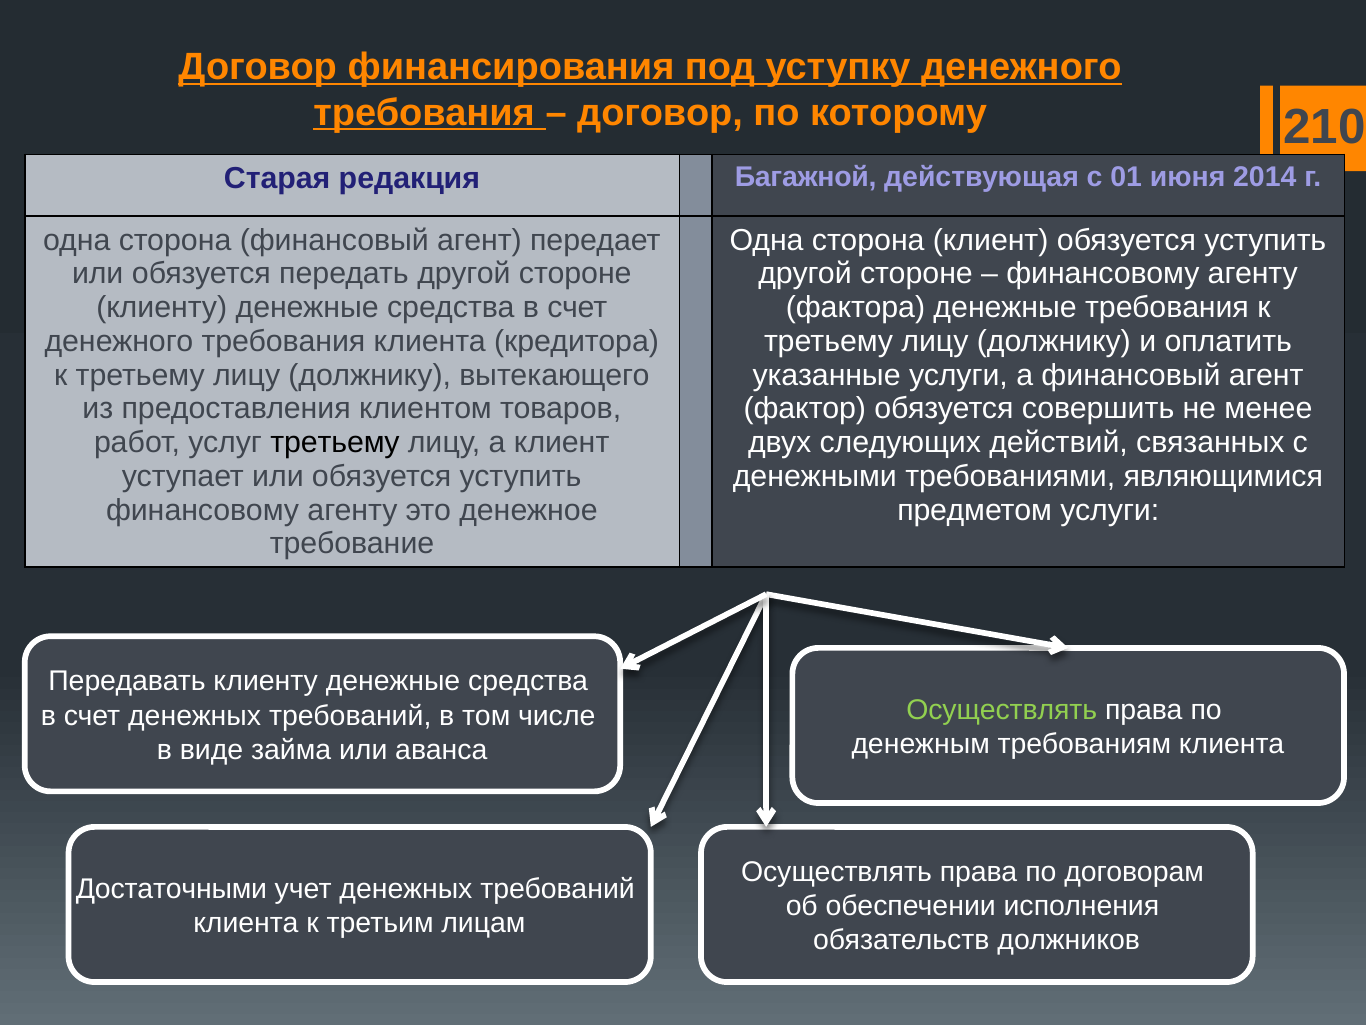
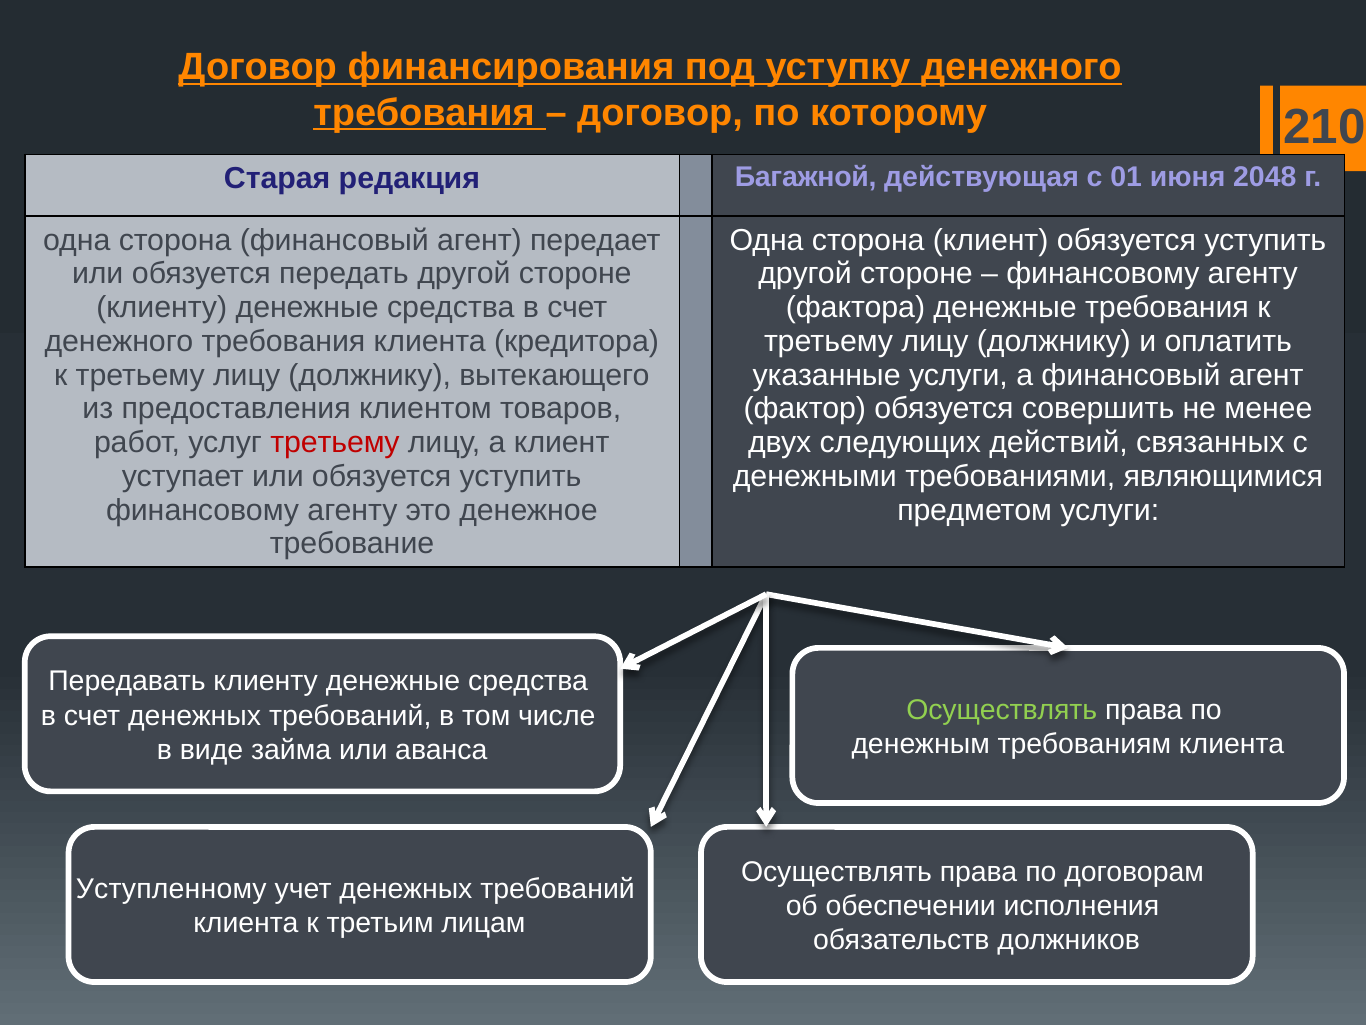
2014: 2014 -> 2048 (1265, 177)
третьему colour: black -> red (335, 442)
Достаточными: Достаточными -> Уступленному (171, 889)
